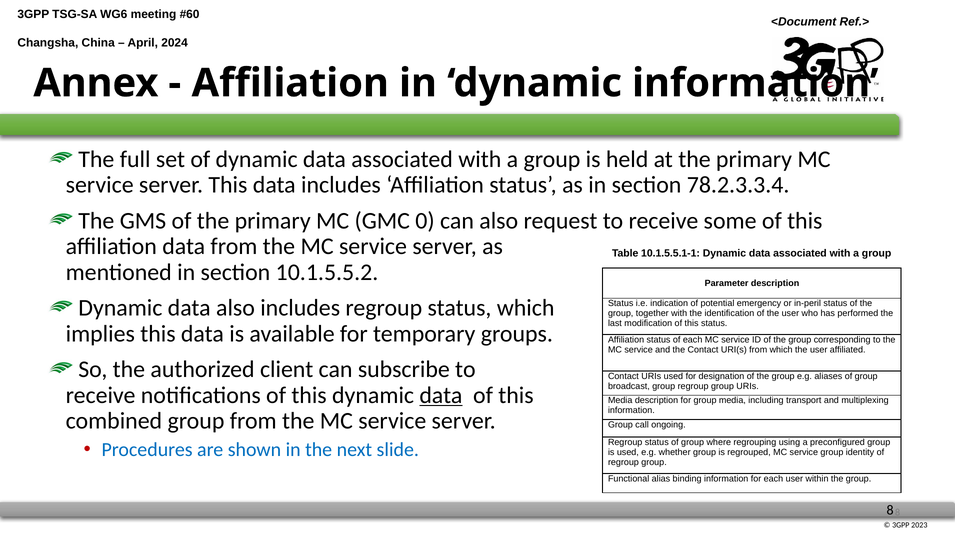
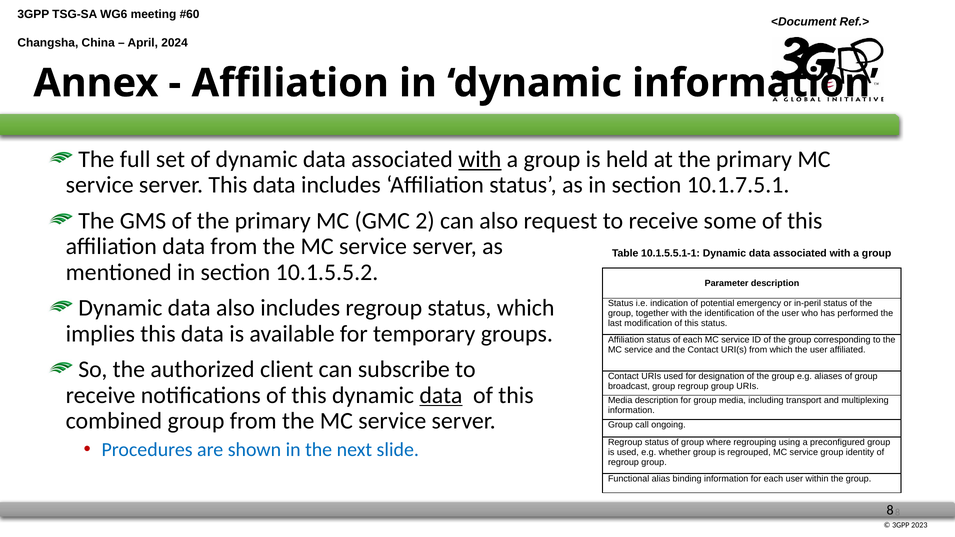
with underline: none -> present (480, 159)
78.2.3.3.4: 78.2.3.3.4 -> 10.1.7.5.1 (738, 185)
0: 0 -> 2 (425, 221)
